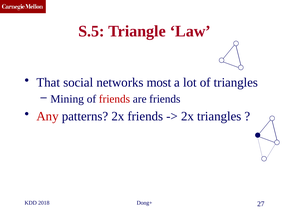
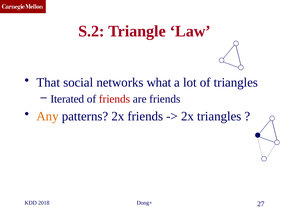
S.5: S.5 -> S.2 (91, 31)
most: most -> what (159, 82)
Mining: Mining -> Iterated (67, 99)
Any colour: red -> orange (48, 116)
